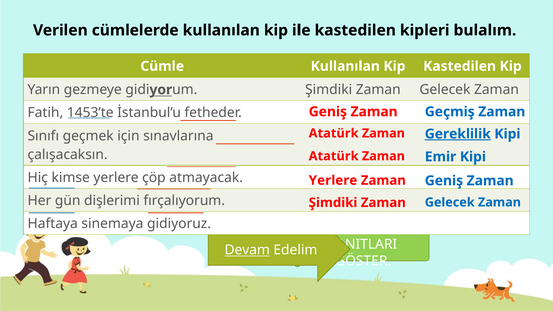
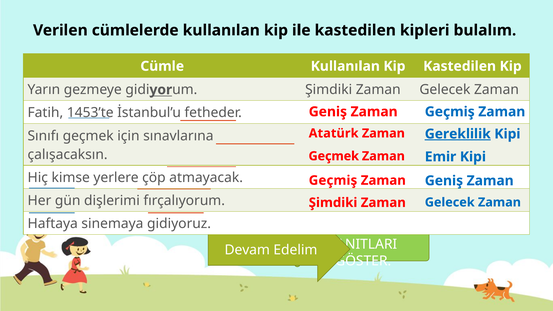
Atatürk: Atatürk -> Geçmek (334, 156)
Yerlere: Yerlere -> Geçmiş (333, 180)
Devam underline: present -> none (247, 250)
